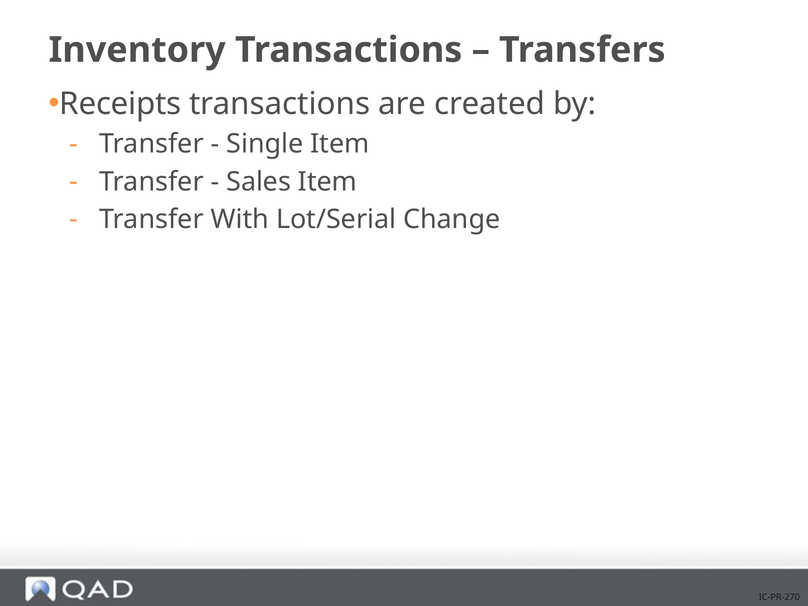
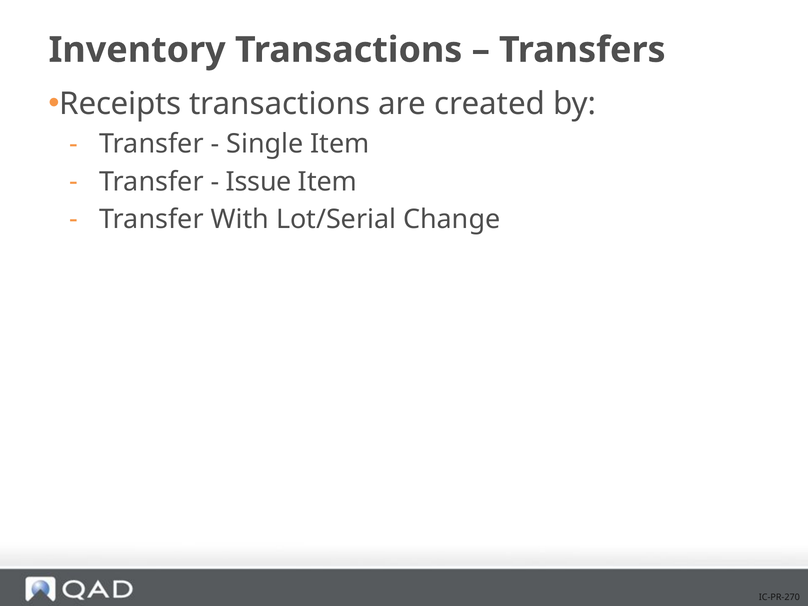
Sales: Sales -> Issue (259, 182)
